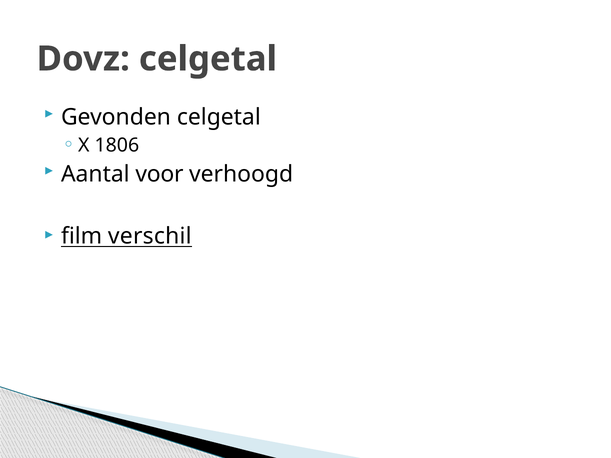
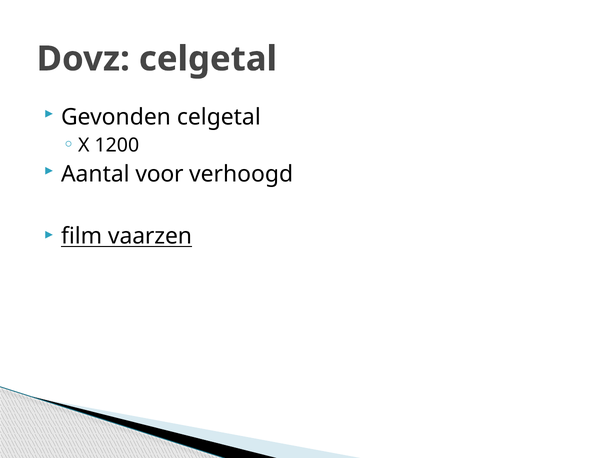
1806: 1806 -> 1200 (117, 145)
verschil: verschil -> vaarzen (150, 236)
